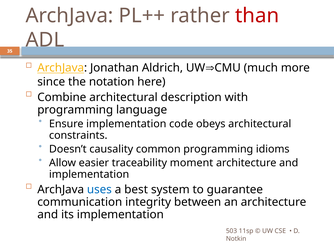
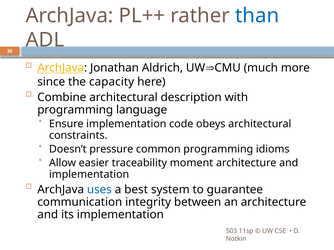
than colour: red -> blue (257, 16)
notation: notation -> capacity (112, 82)
causality: causality -> pressure (111, 150)
